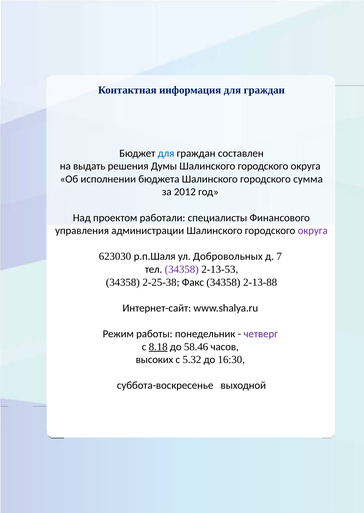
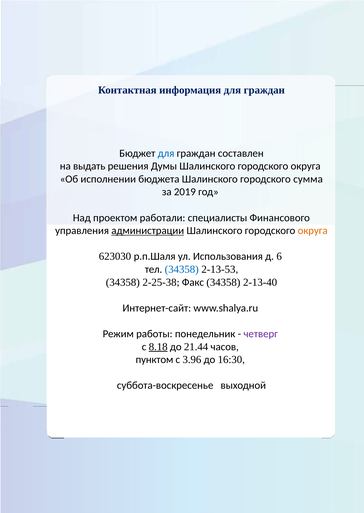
2012: 2012 -> 2019 (185, 192)
администрации underline: none -> present (148, 231)
округа colour: purple -> orange (313, 231)
Добровольных: Добровольных -> Использования (228, 257)
7: 7 -> 6 (279, 257)
34358 colour: purple -> blue (182, 270)
2-13-88: 2-13-88 -> 2-13-40 (260, 282)
58.46: 58.46 -> 21.44 (196, 347)
высоких: высоких -> пунктом (154, 360)
5.32: 5.32 -> 3.96 (192, 360)
